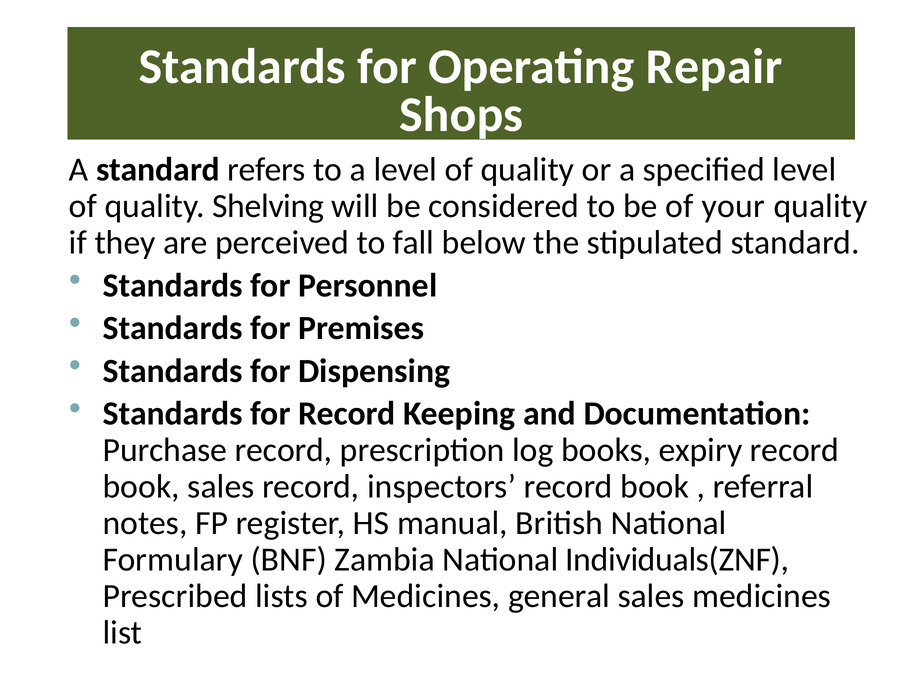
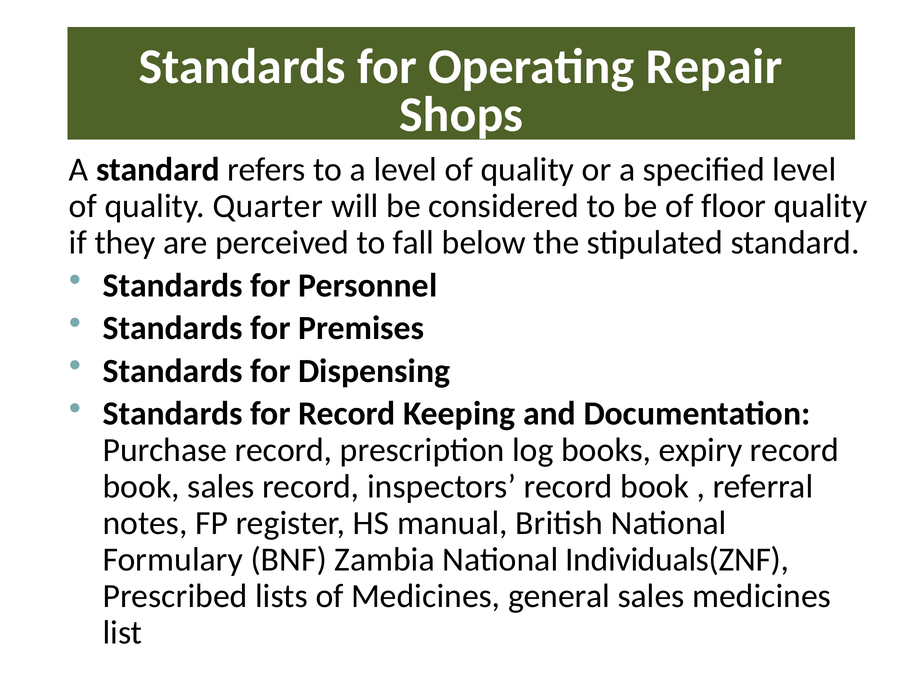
Shelving: Shelving -> Quarter (268, 206)
your: your -> floor (734, 206)
